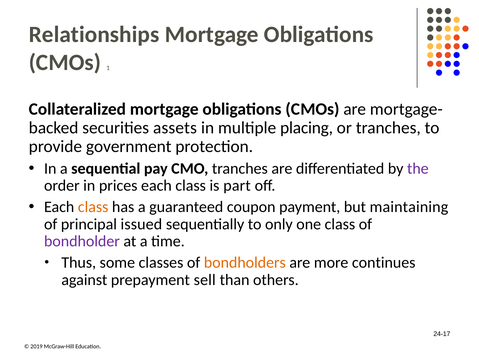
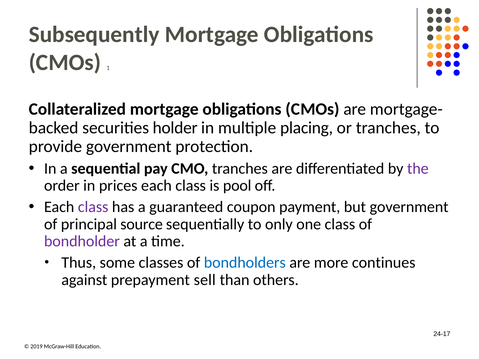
Relationships: Relationships -> Subsequently (94, 34)
assets: assets -> holder (175, 128)
part: part -> pool (237, 186)
class colour: orange -> purple (93, 207)
but maintaining: maintaining -> government (409, 207)
issued: issued -> source (142, 224)
bondholders colour: orange -> blue (245, 263)
